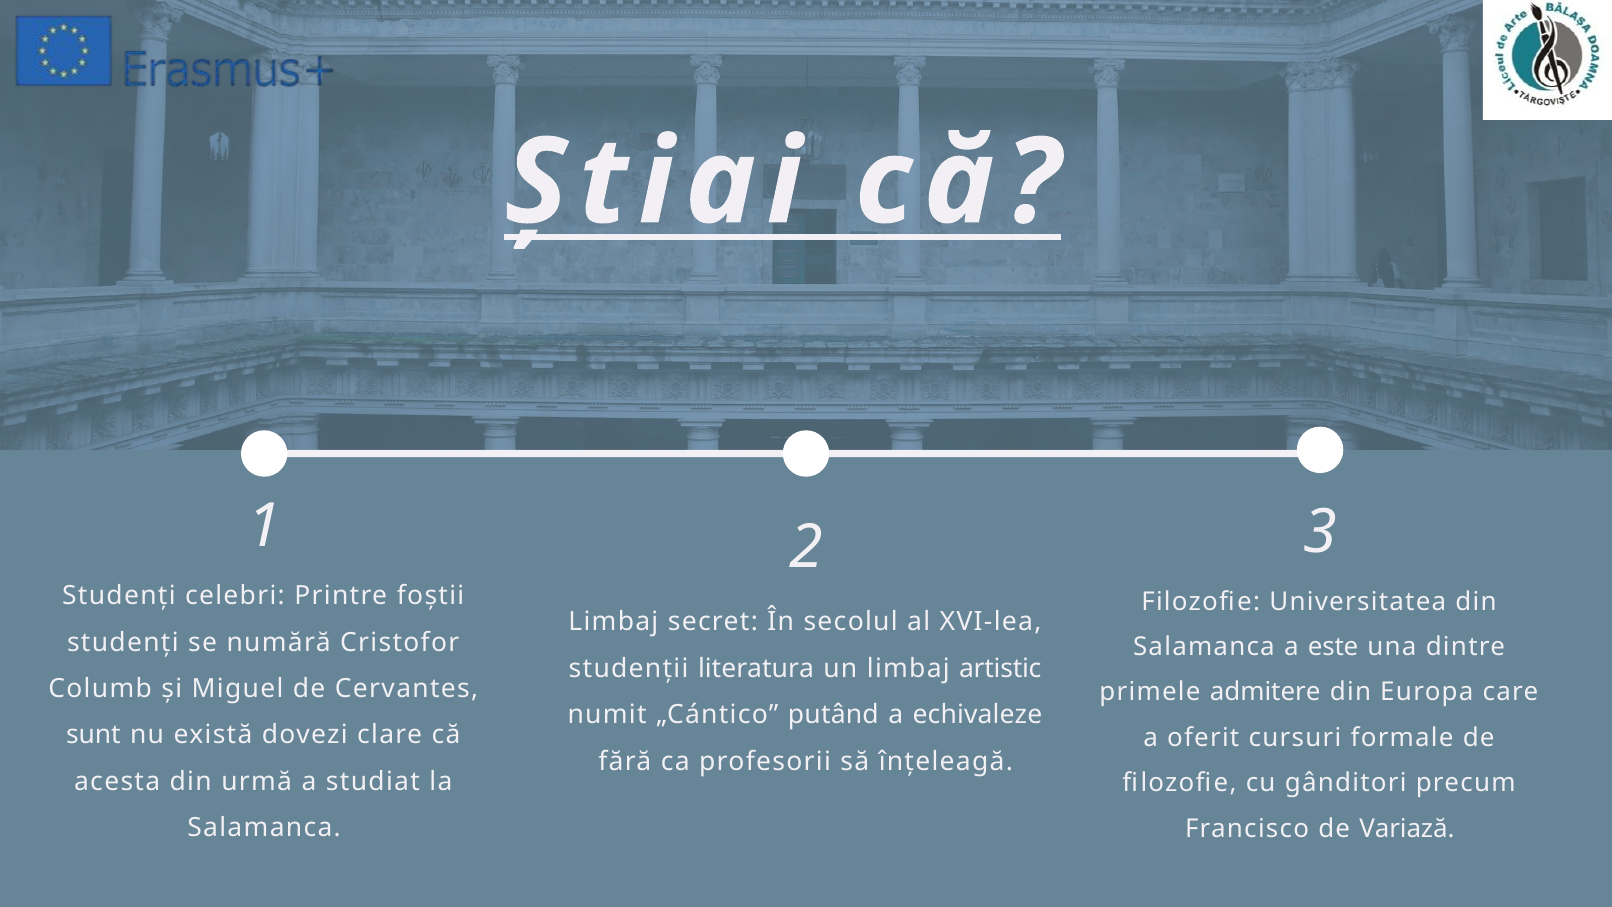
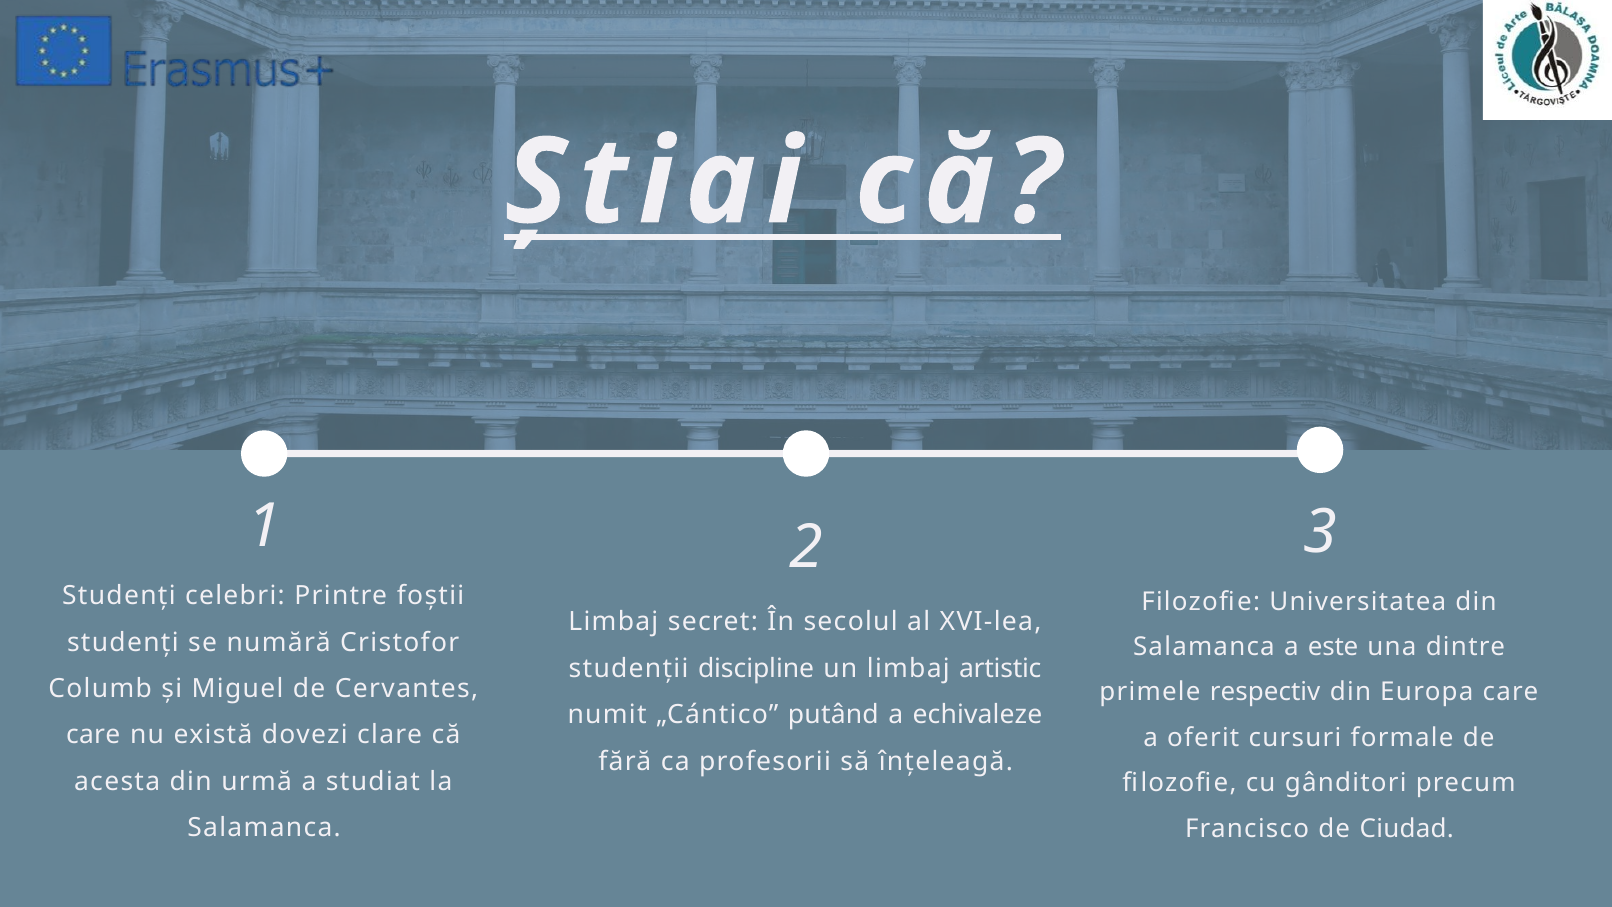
literatura: literatura -> discipline (756, 668)
admitere: admitere -> respectiv (1265, 692)
sunt: sunt -> care (93, 735)
Variază: Variază -> Ciudad (1407, 828)
